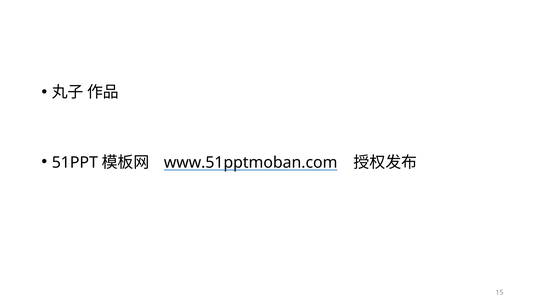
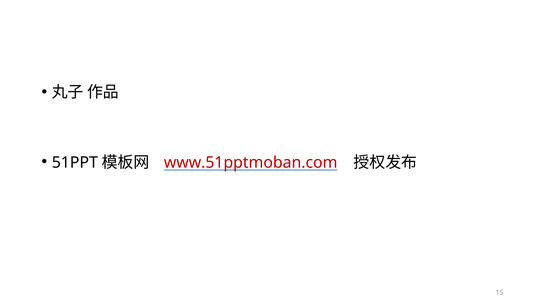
www.51pptmoban.com colour: black -> red (251, 162)
